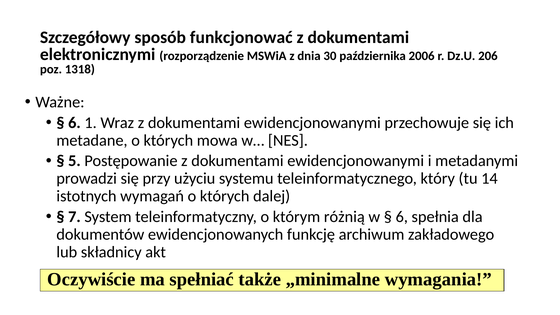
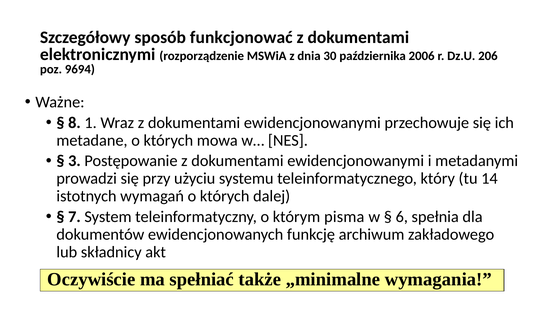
1318: 1318 -> 9694 (80, 69)
6: 6 -> 8 (74, 123)
5: 5 -> 3 (74, 161)
różnią: różnią -> pisma (344, 217)
